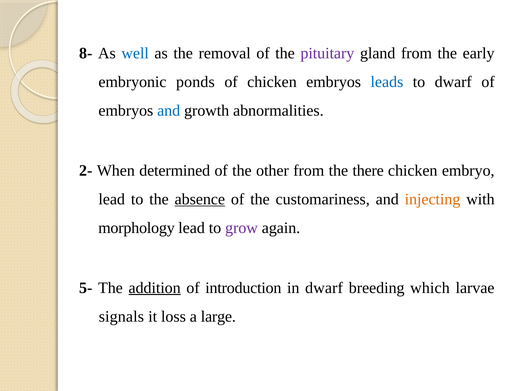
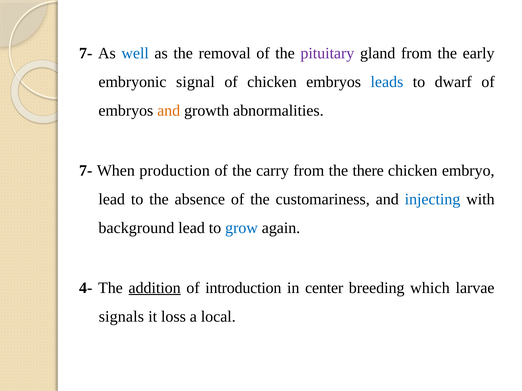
8-: 8- -> 7- (86, 53)
ponds: ponds -> signal (195, 82)
and colour: blue -> orange (169, 111)
2-: 2- -> 7- (86, 171)
determined: determined -> production (175, 171)
other: other -> carry (272, 171)
absence underline: present -> none (200, 199)
injecting colour: orange -> blue (433, 199)
morphology: morphology -> background (136, 228)
grow colour: purple -> blue (242, 228)
5-: 5- -> 4- (86, 288)
in dwarf: dwarf -> center (324, 288)
large: large -> local (218, 317)
